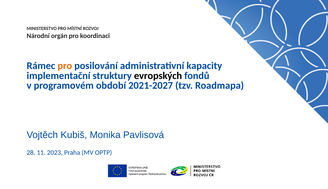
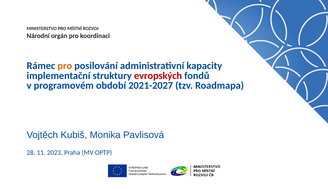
evropských colour: black -> red (158, 76)
